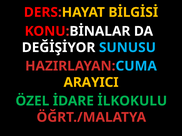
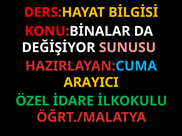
SUNUSU colour: light blue -> pink (127, 48)
